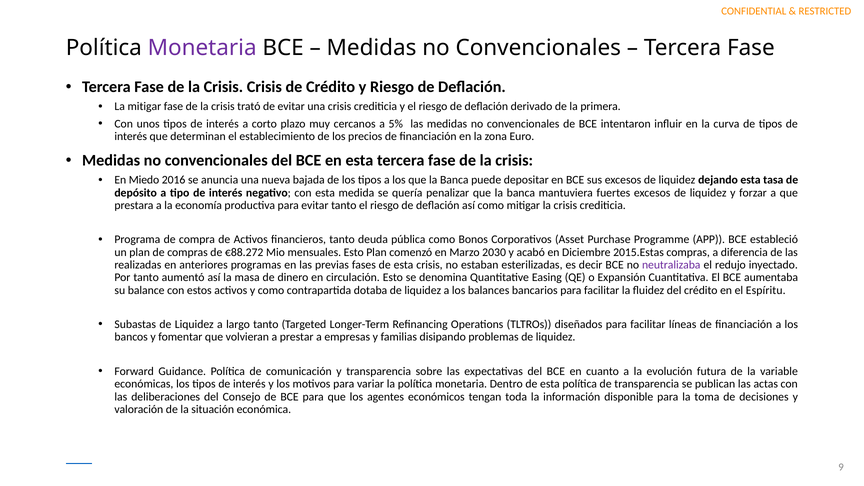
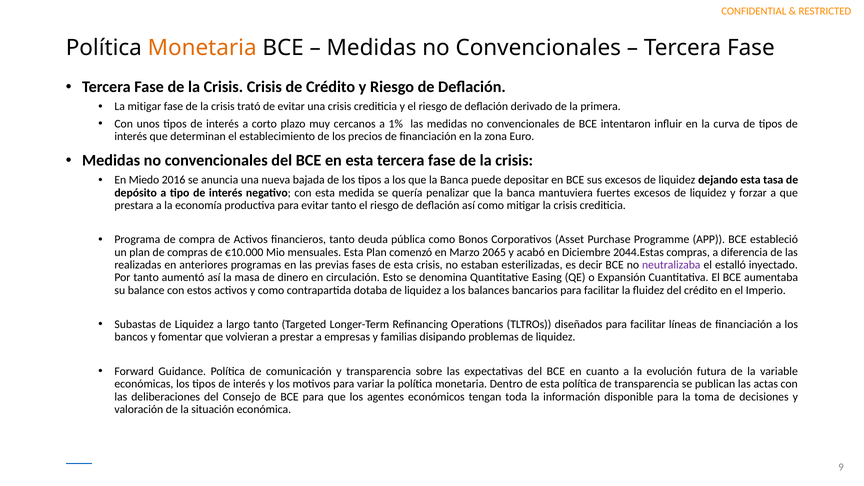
Monetaria colour: purple -> orange (202, 48)
5%: 5% -> 1% (396, 124)
€88.272: €88.272 -> €10.000 (244, 252)
mensuales Esto: Esto -> Esta (354, 252)
2030: 2030 -> 2065 (494, 252)
2015.Estas: 2015.Estas -> 2044.Estas (639, 252)
redujo: redujo -> estalló (730, 265)
Espíritu: Espíritu -> Imperio (766, 290)
